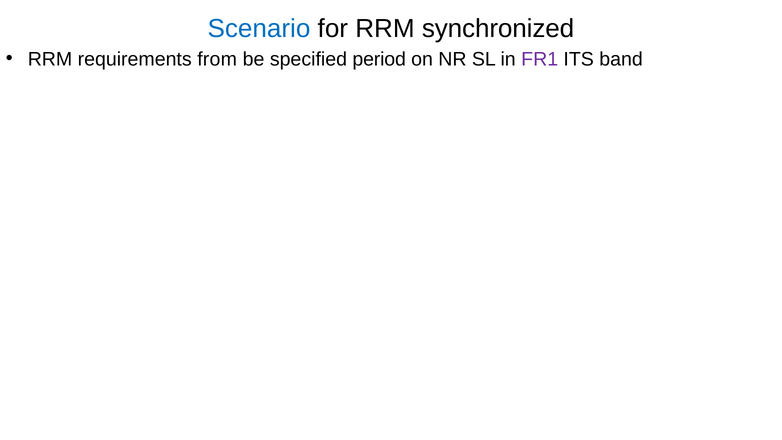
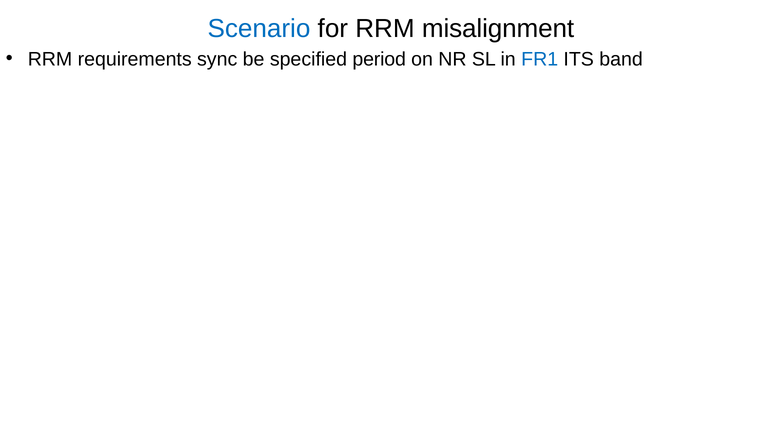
synchronized: synchronized -> misalignment (498, 28)
from: from -> sync (217, 59)
FR1 colour: purple -> blue (540, 59)
